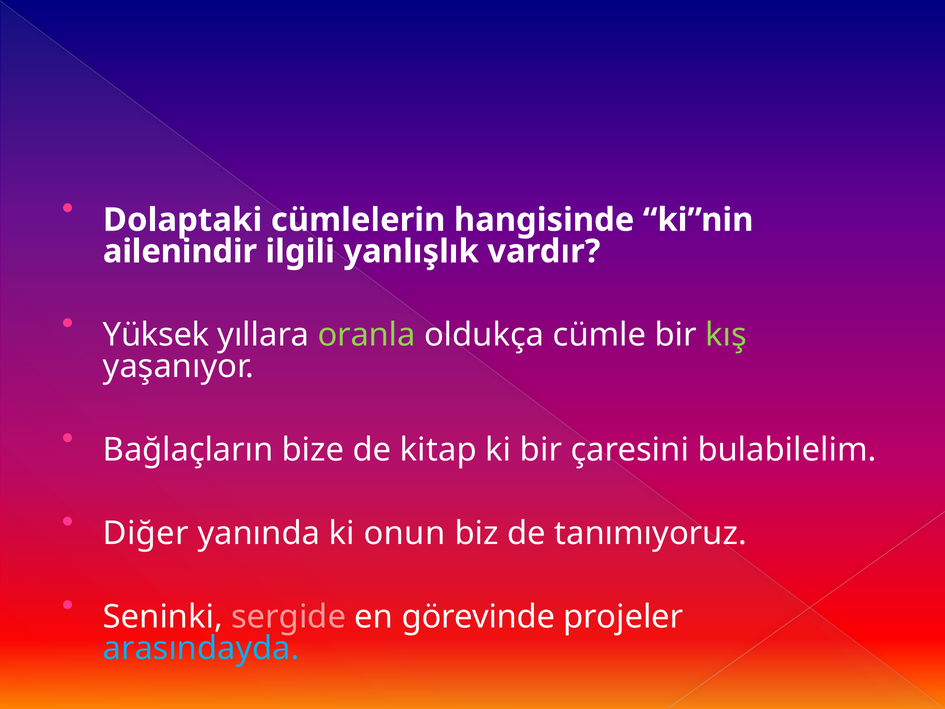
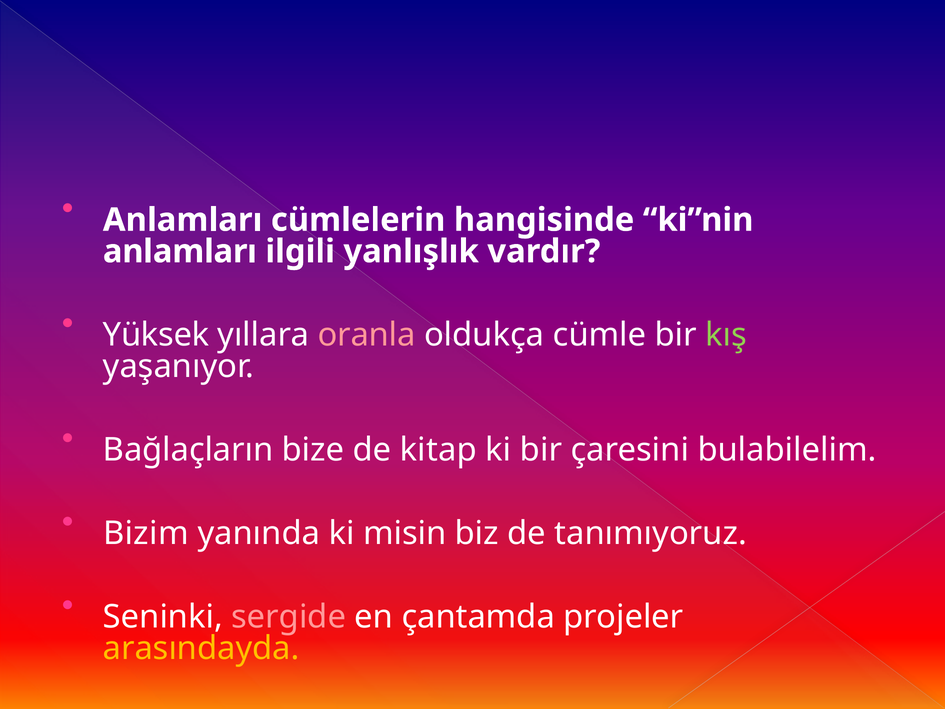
Dolaptaki: Dolaptaki -> Anlamları (183, 220)
ailenindir: ailenindir -> anlamları (180, 251)
oranla colour: light green -> pink (367, 335)
Diğer: Diğer -> Bizim (146, 533)
onun: onun -> misin (405, 533)
görevinde: görevinde -> çantamda (478, 616)
arasındayda colour: light blue -> yellow (201, 648)
